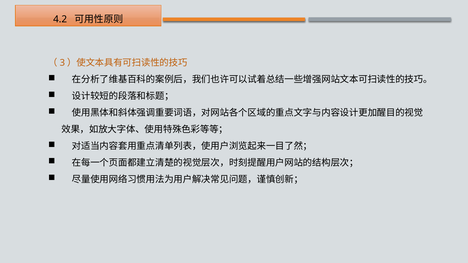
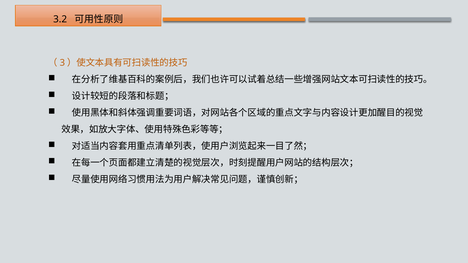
4.2: 4.2 -> 3.2 (60, 19)
